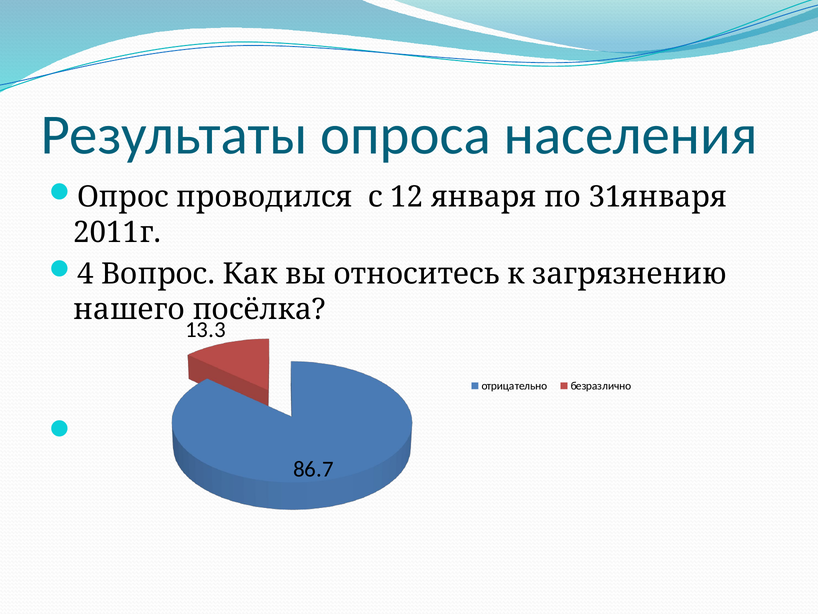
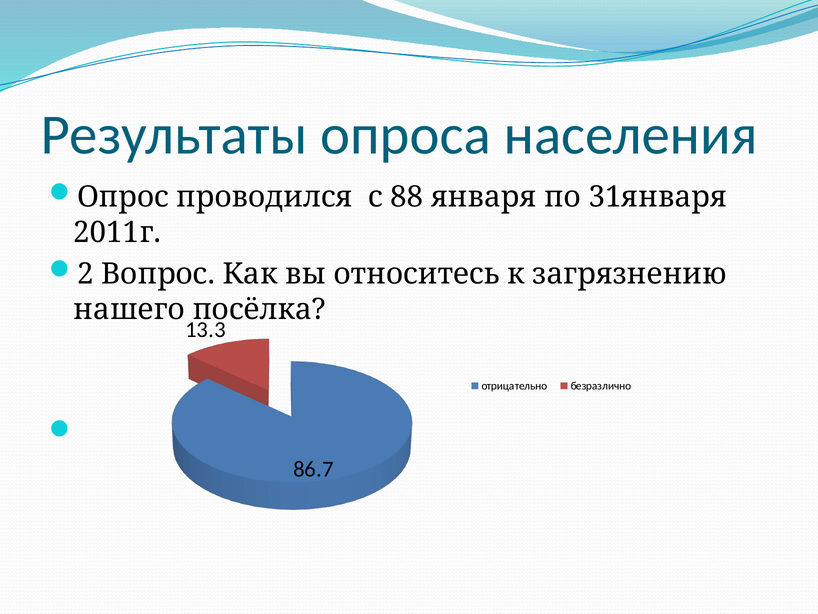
12: 12 -> 88 (407, 197)
4: 4 -> 2 (85, 274)
